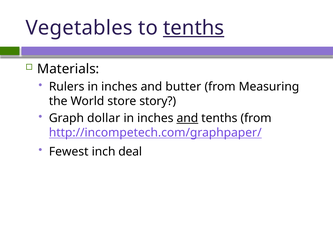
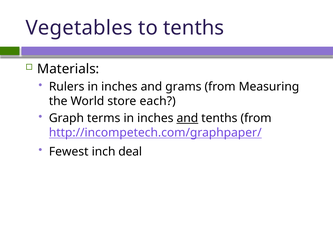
tenths underline: present -> none (194, 28)
butter: butter -> grams (183, 87)
story: story -> each (158, 101)
dollar: dollar -> terms (104, 118)
